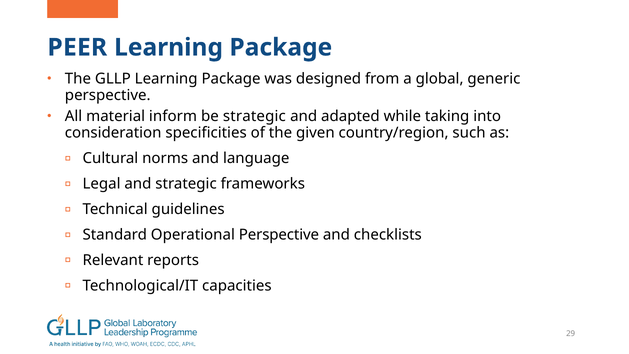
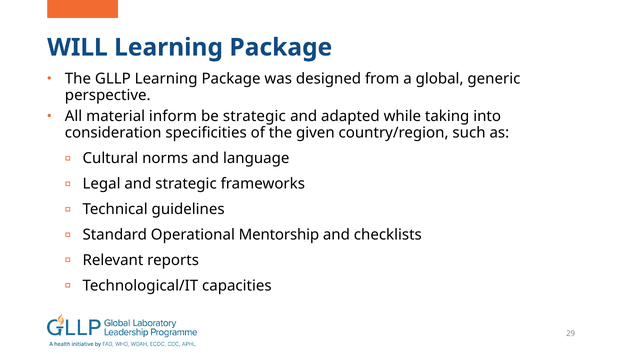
PEER: PEER -> WILL (77, 47)
Operational Perspective: Perspective -> Mentorship (279, 235)
